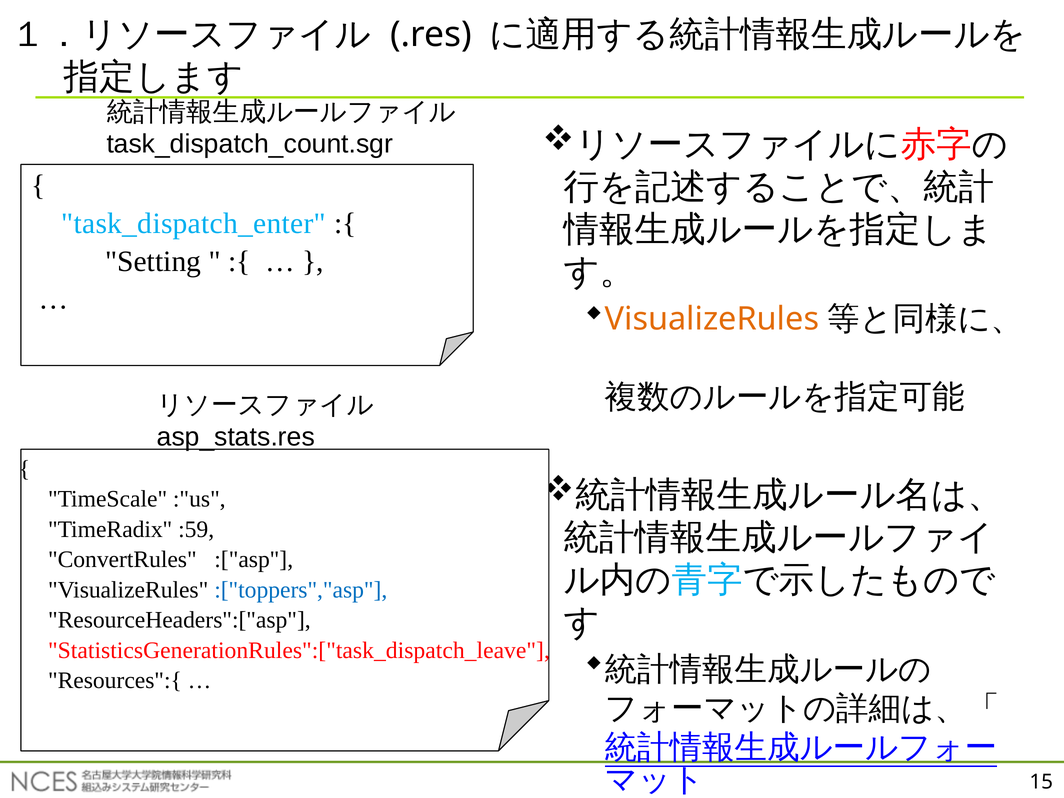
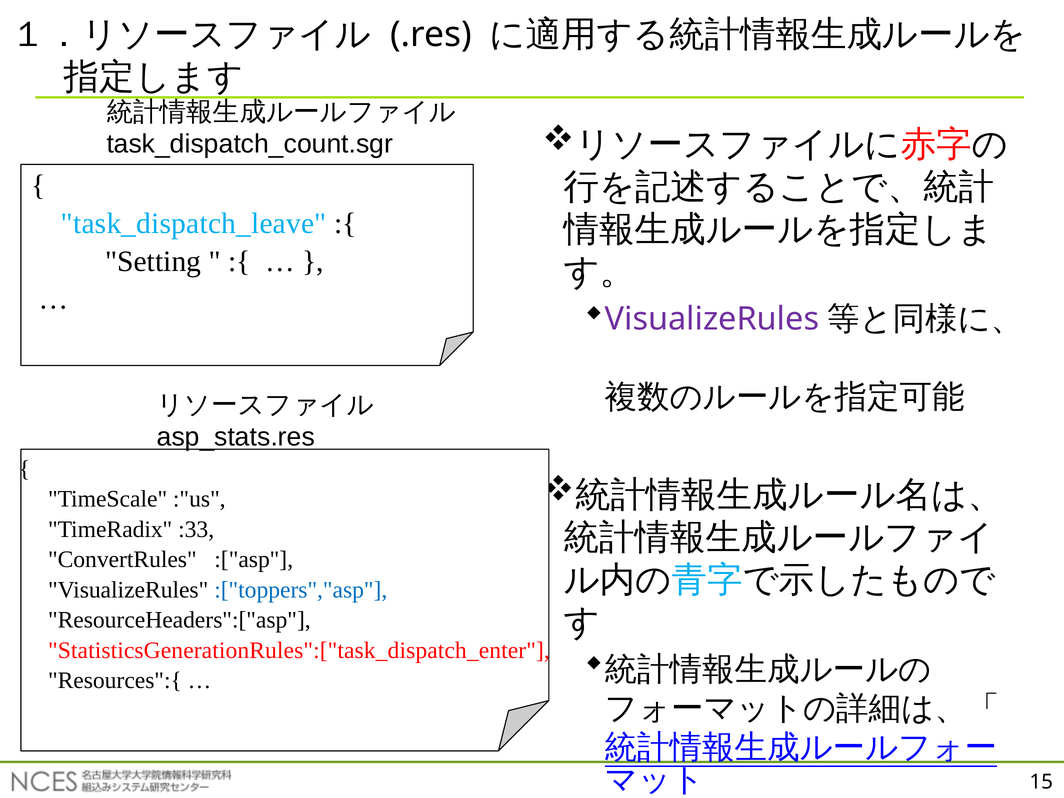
task_dispatch_enter: task_dispatch_enter -> task_dispatch_leave (194, 223)
VisualizeRules colour: orange -> purple (712, 319)
:59: :59 -> :33 (196, 529)
StatisticsGenerationRules":["task_dispatch_leave: StatisticsGenerationRules":["task_dispatch_leave -> StatisticsGenerationRules":["task_dispatch_enter (299, 650)
